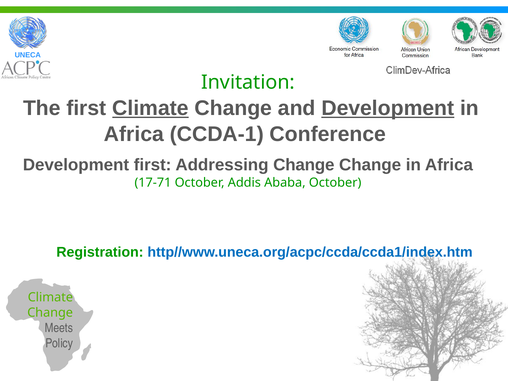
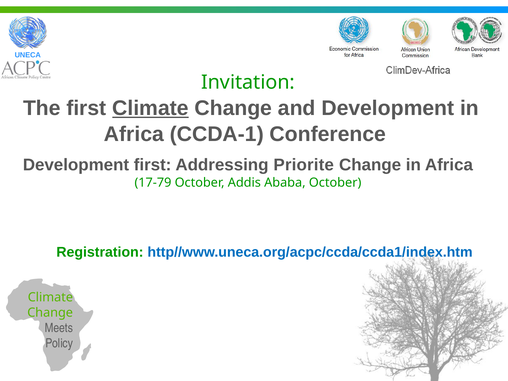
Development underline: present -> none (388, 108)
Addressing Change: Change -> Priorite (304, 165)
17-71: 17-71 -> 17-79 (153, 183)
